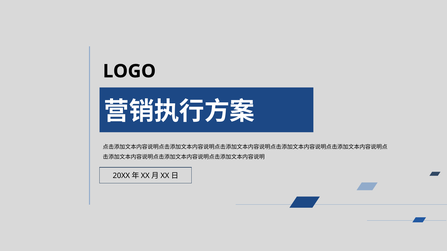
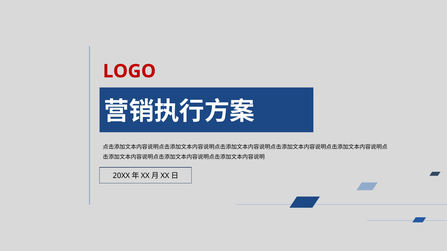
LOGO colour: black -> red (129, 71)
